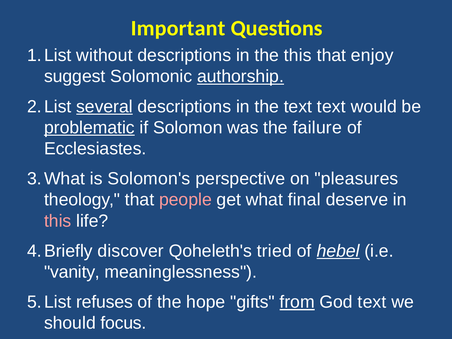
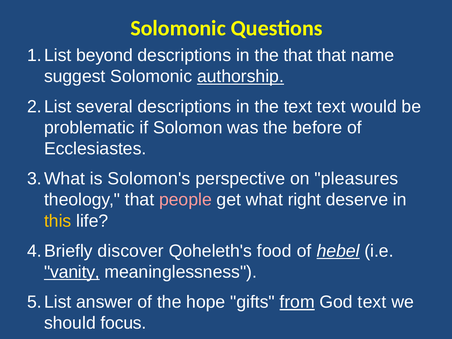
Important: Important -> Solomonic (178, 28)
without: without -> beyond (105, 55)
the this: this -> that (298, 55)
enjoy: enjoy -> name (372, 55)
several underline: present -> none (104, 107)
problematic underline: present -> none (89, 128)
failure: failure -> before (317, 128)
final: final -> right (304, 200)
this colour: pink -> yellow (58, 221)
tried: tried -> food (274, 251)
vanity underline: none -> present (72, 272)
refuses: refuses -> answer (104, 302)
